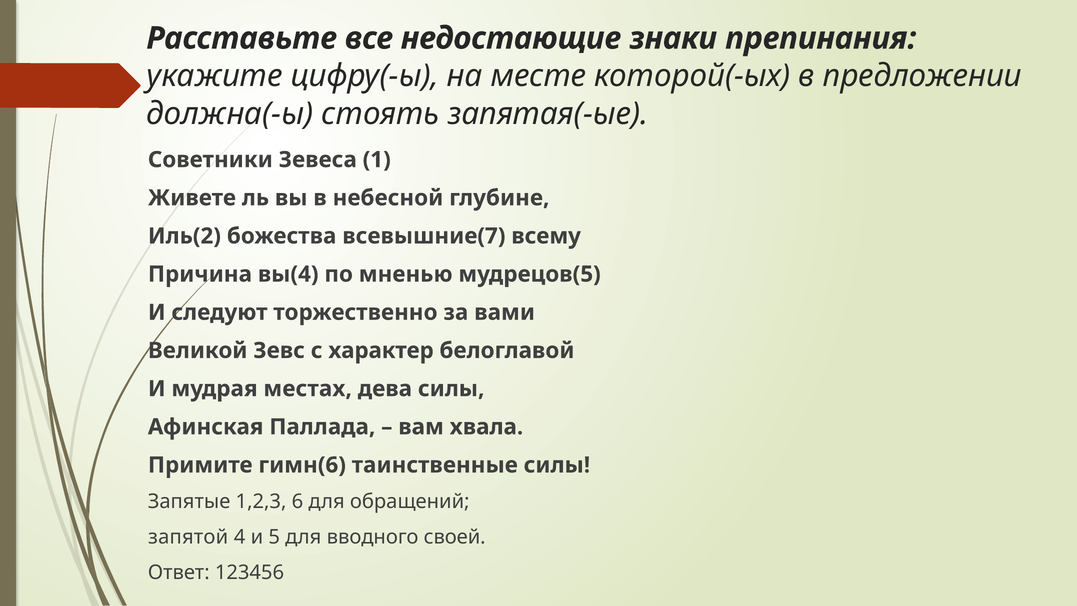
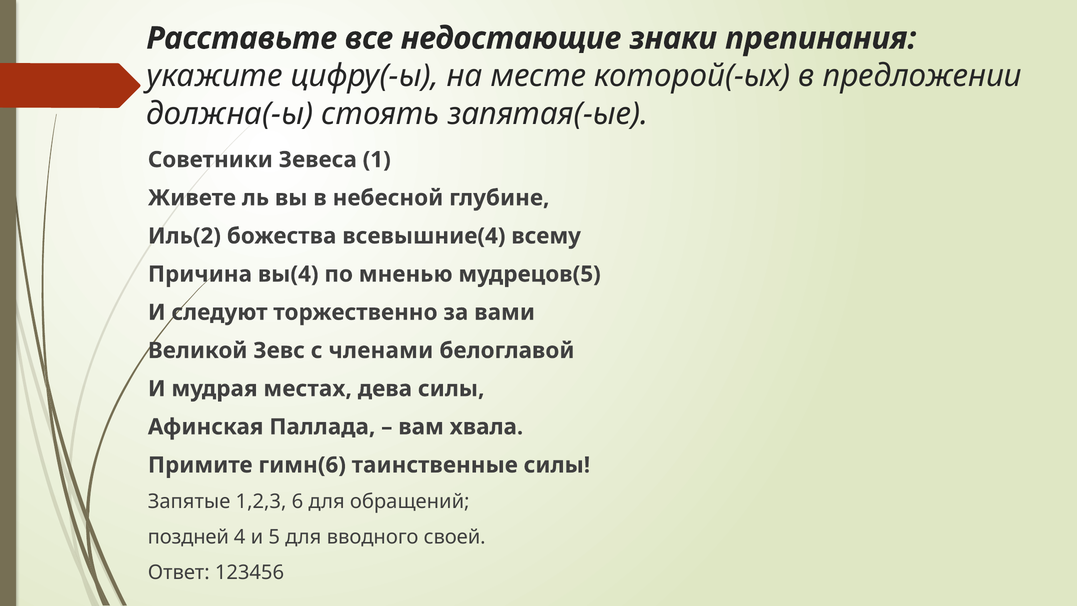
всевышние(7: всевышние(7 -> всевышние(4 (424, 236)
характер: характер -> членами (381, 350)
запятой: запятой -> поздней (188, 537)
